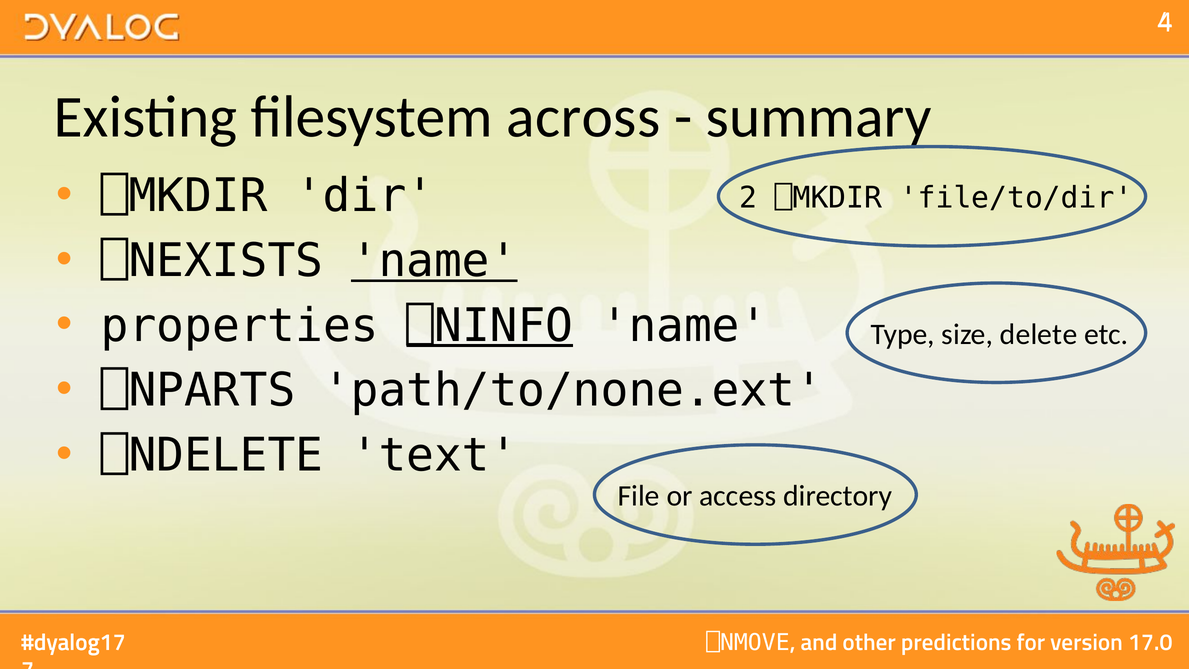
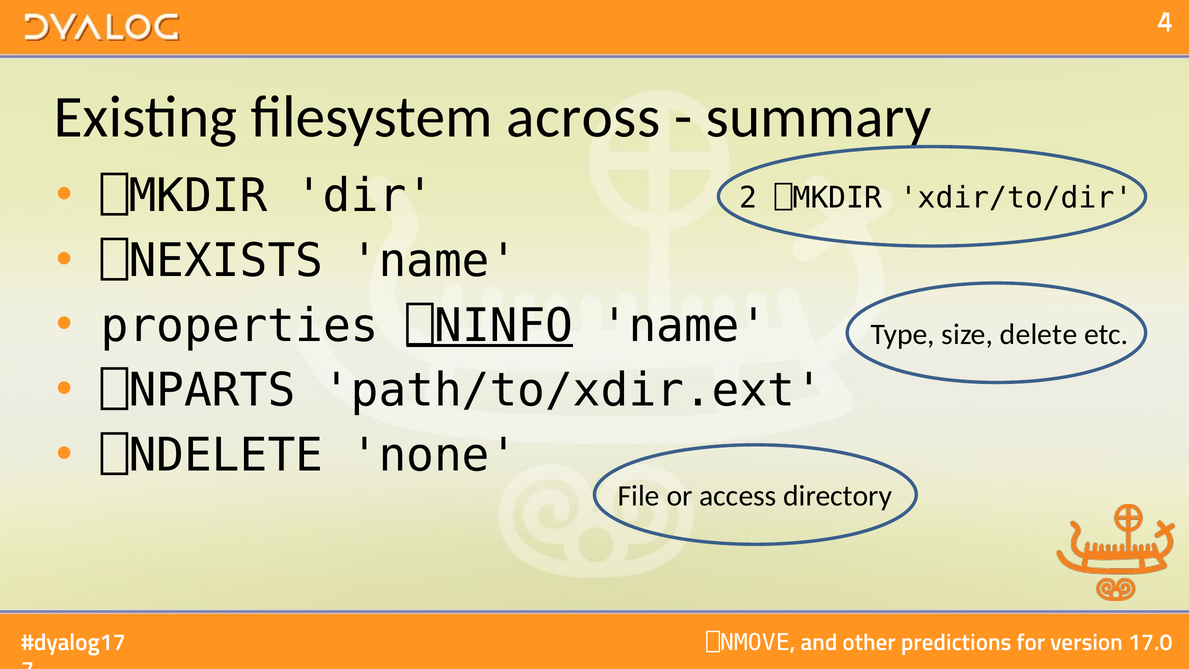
file/to/dir: file/to/dir -> xdir/to/dir (1016, 198)
name underline: present -> none (434, 261)
path/to/none.ext: path/to/none.ext -> path/to/xdir.ext (573, 390)
text: text -> none (434, 455)
